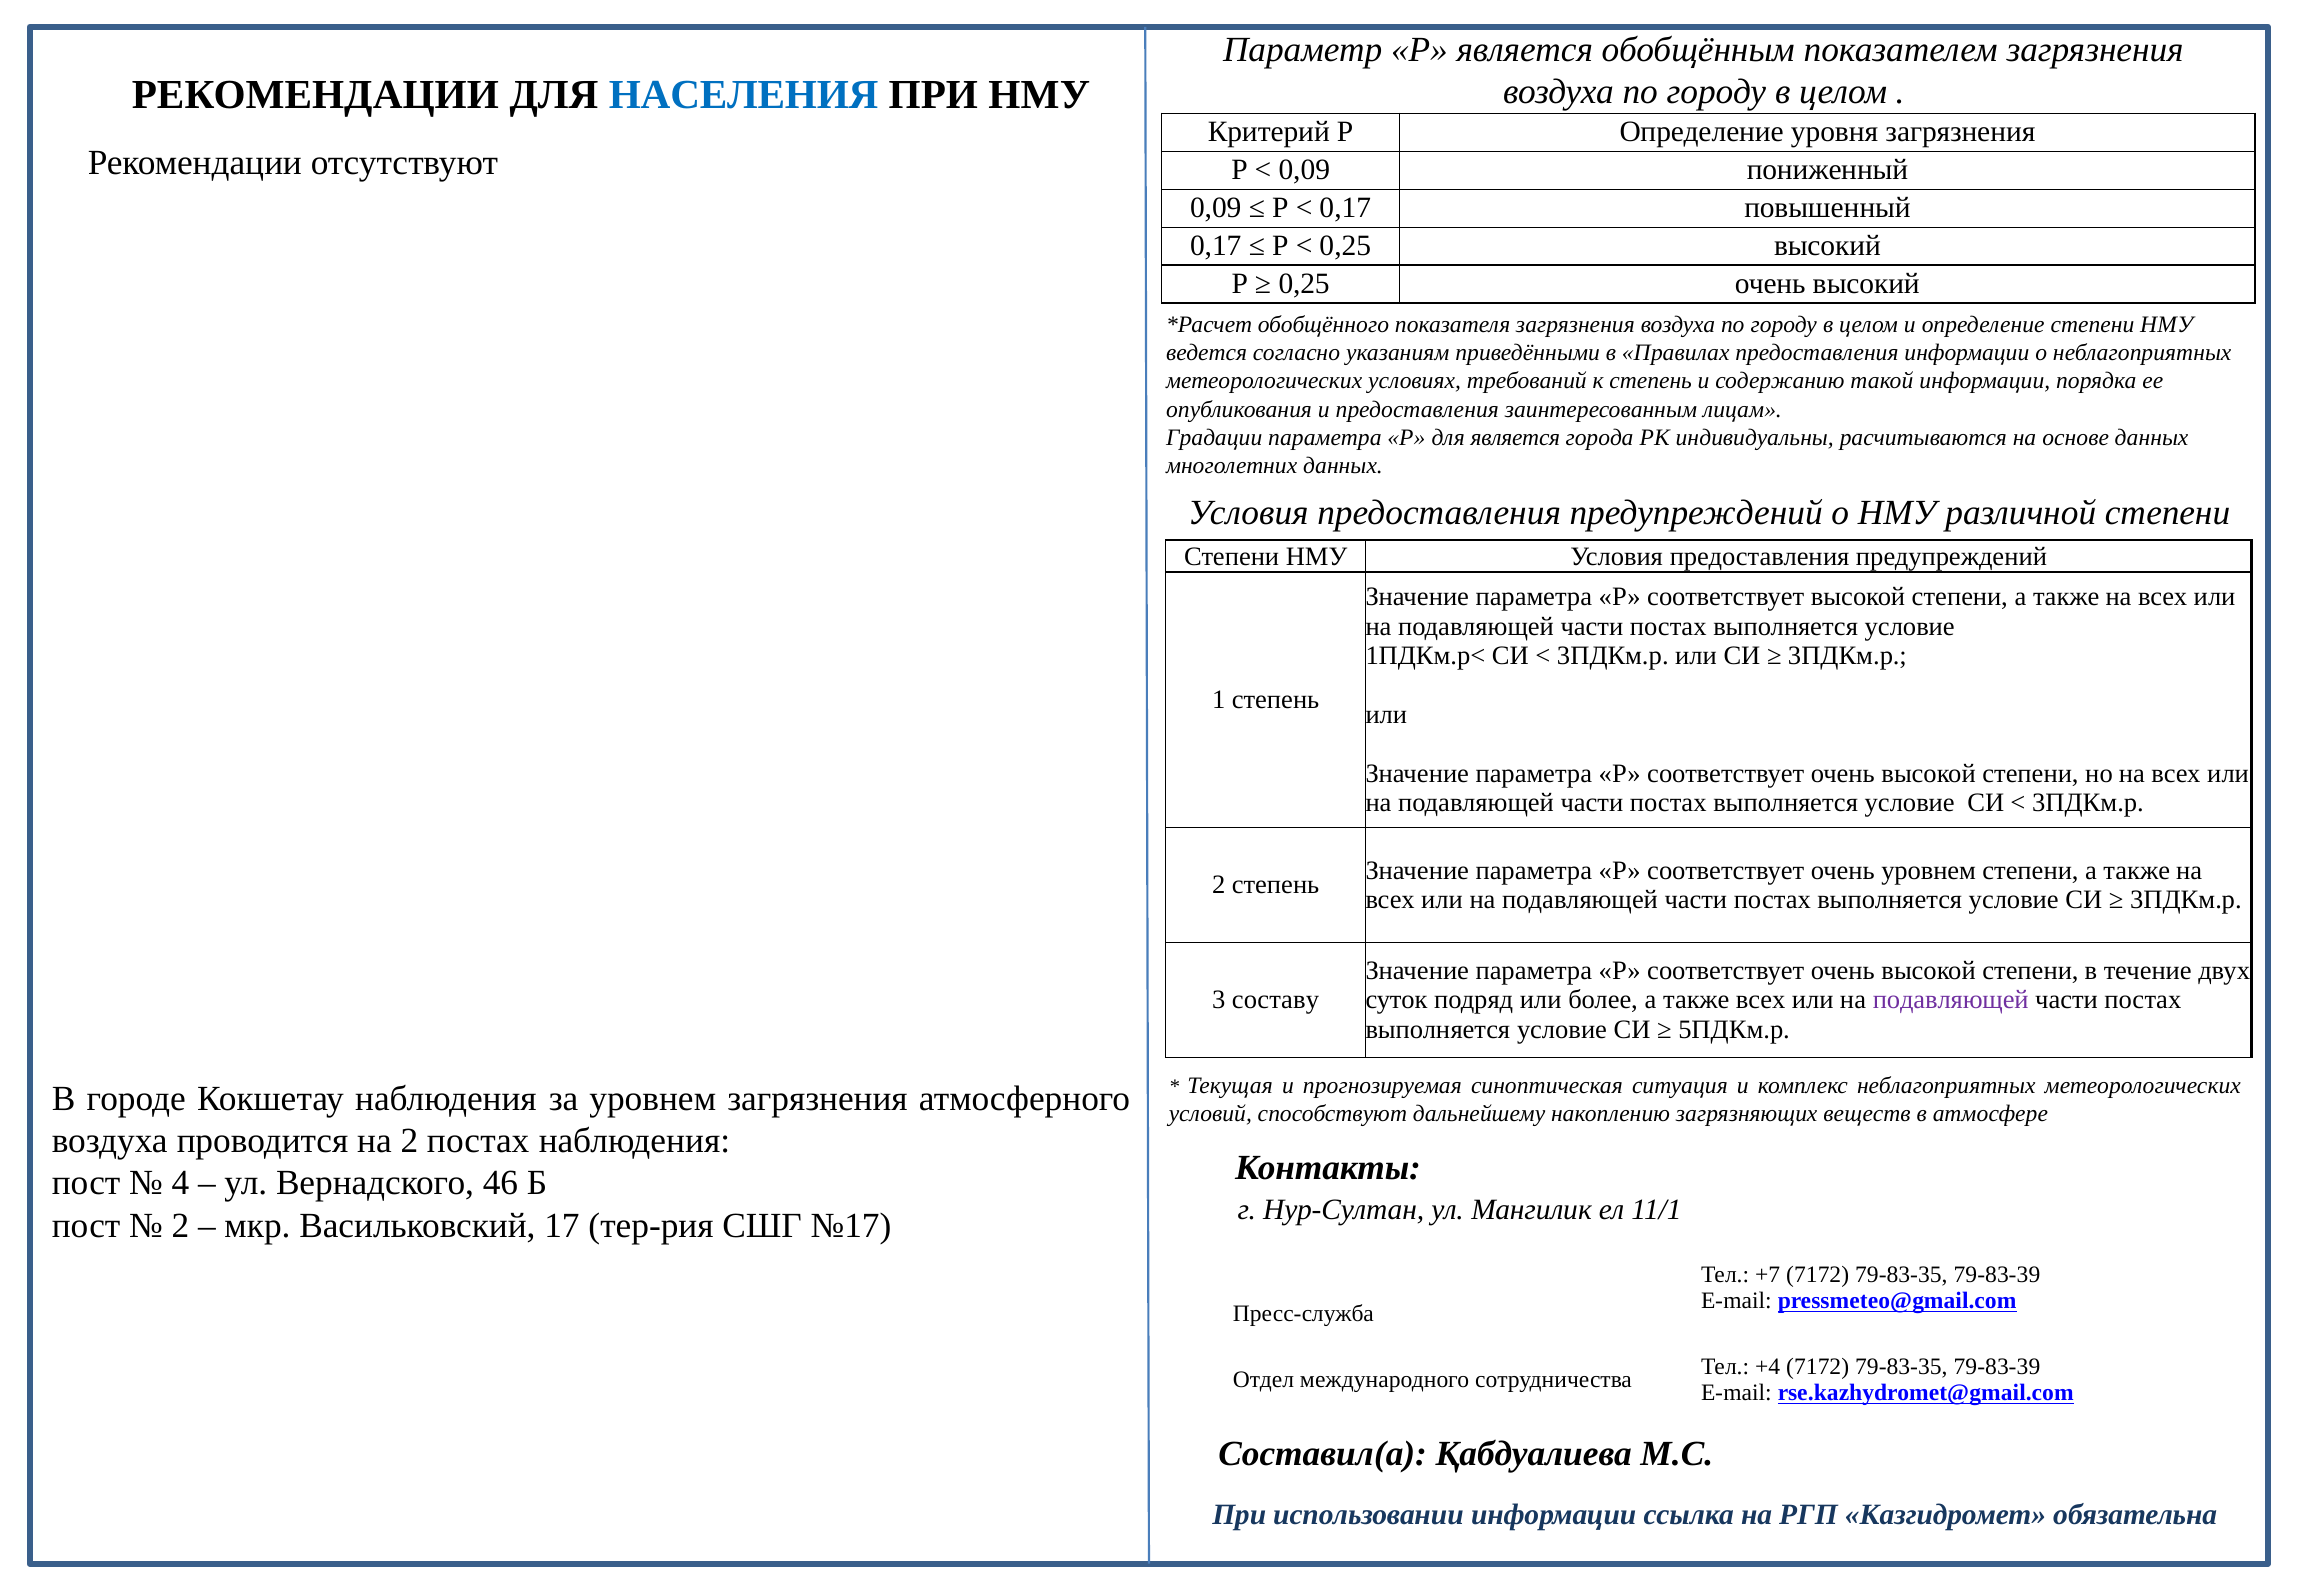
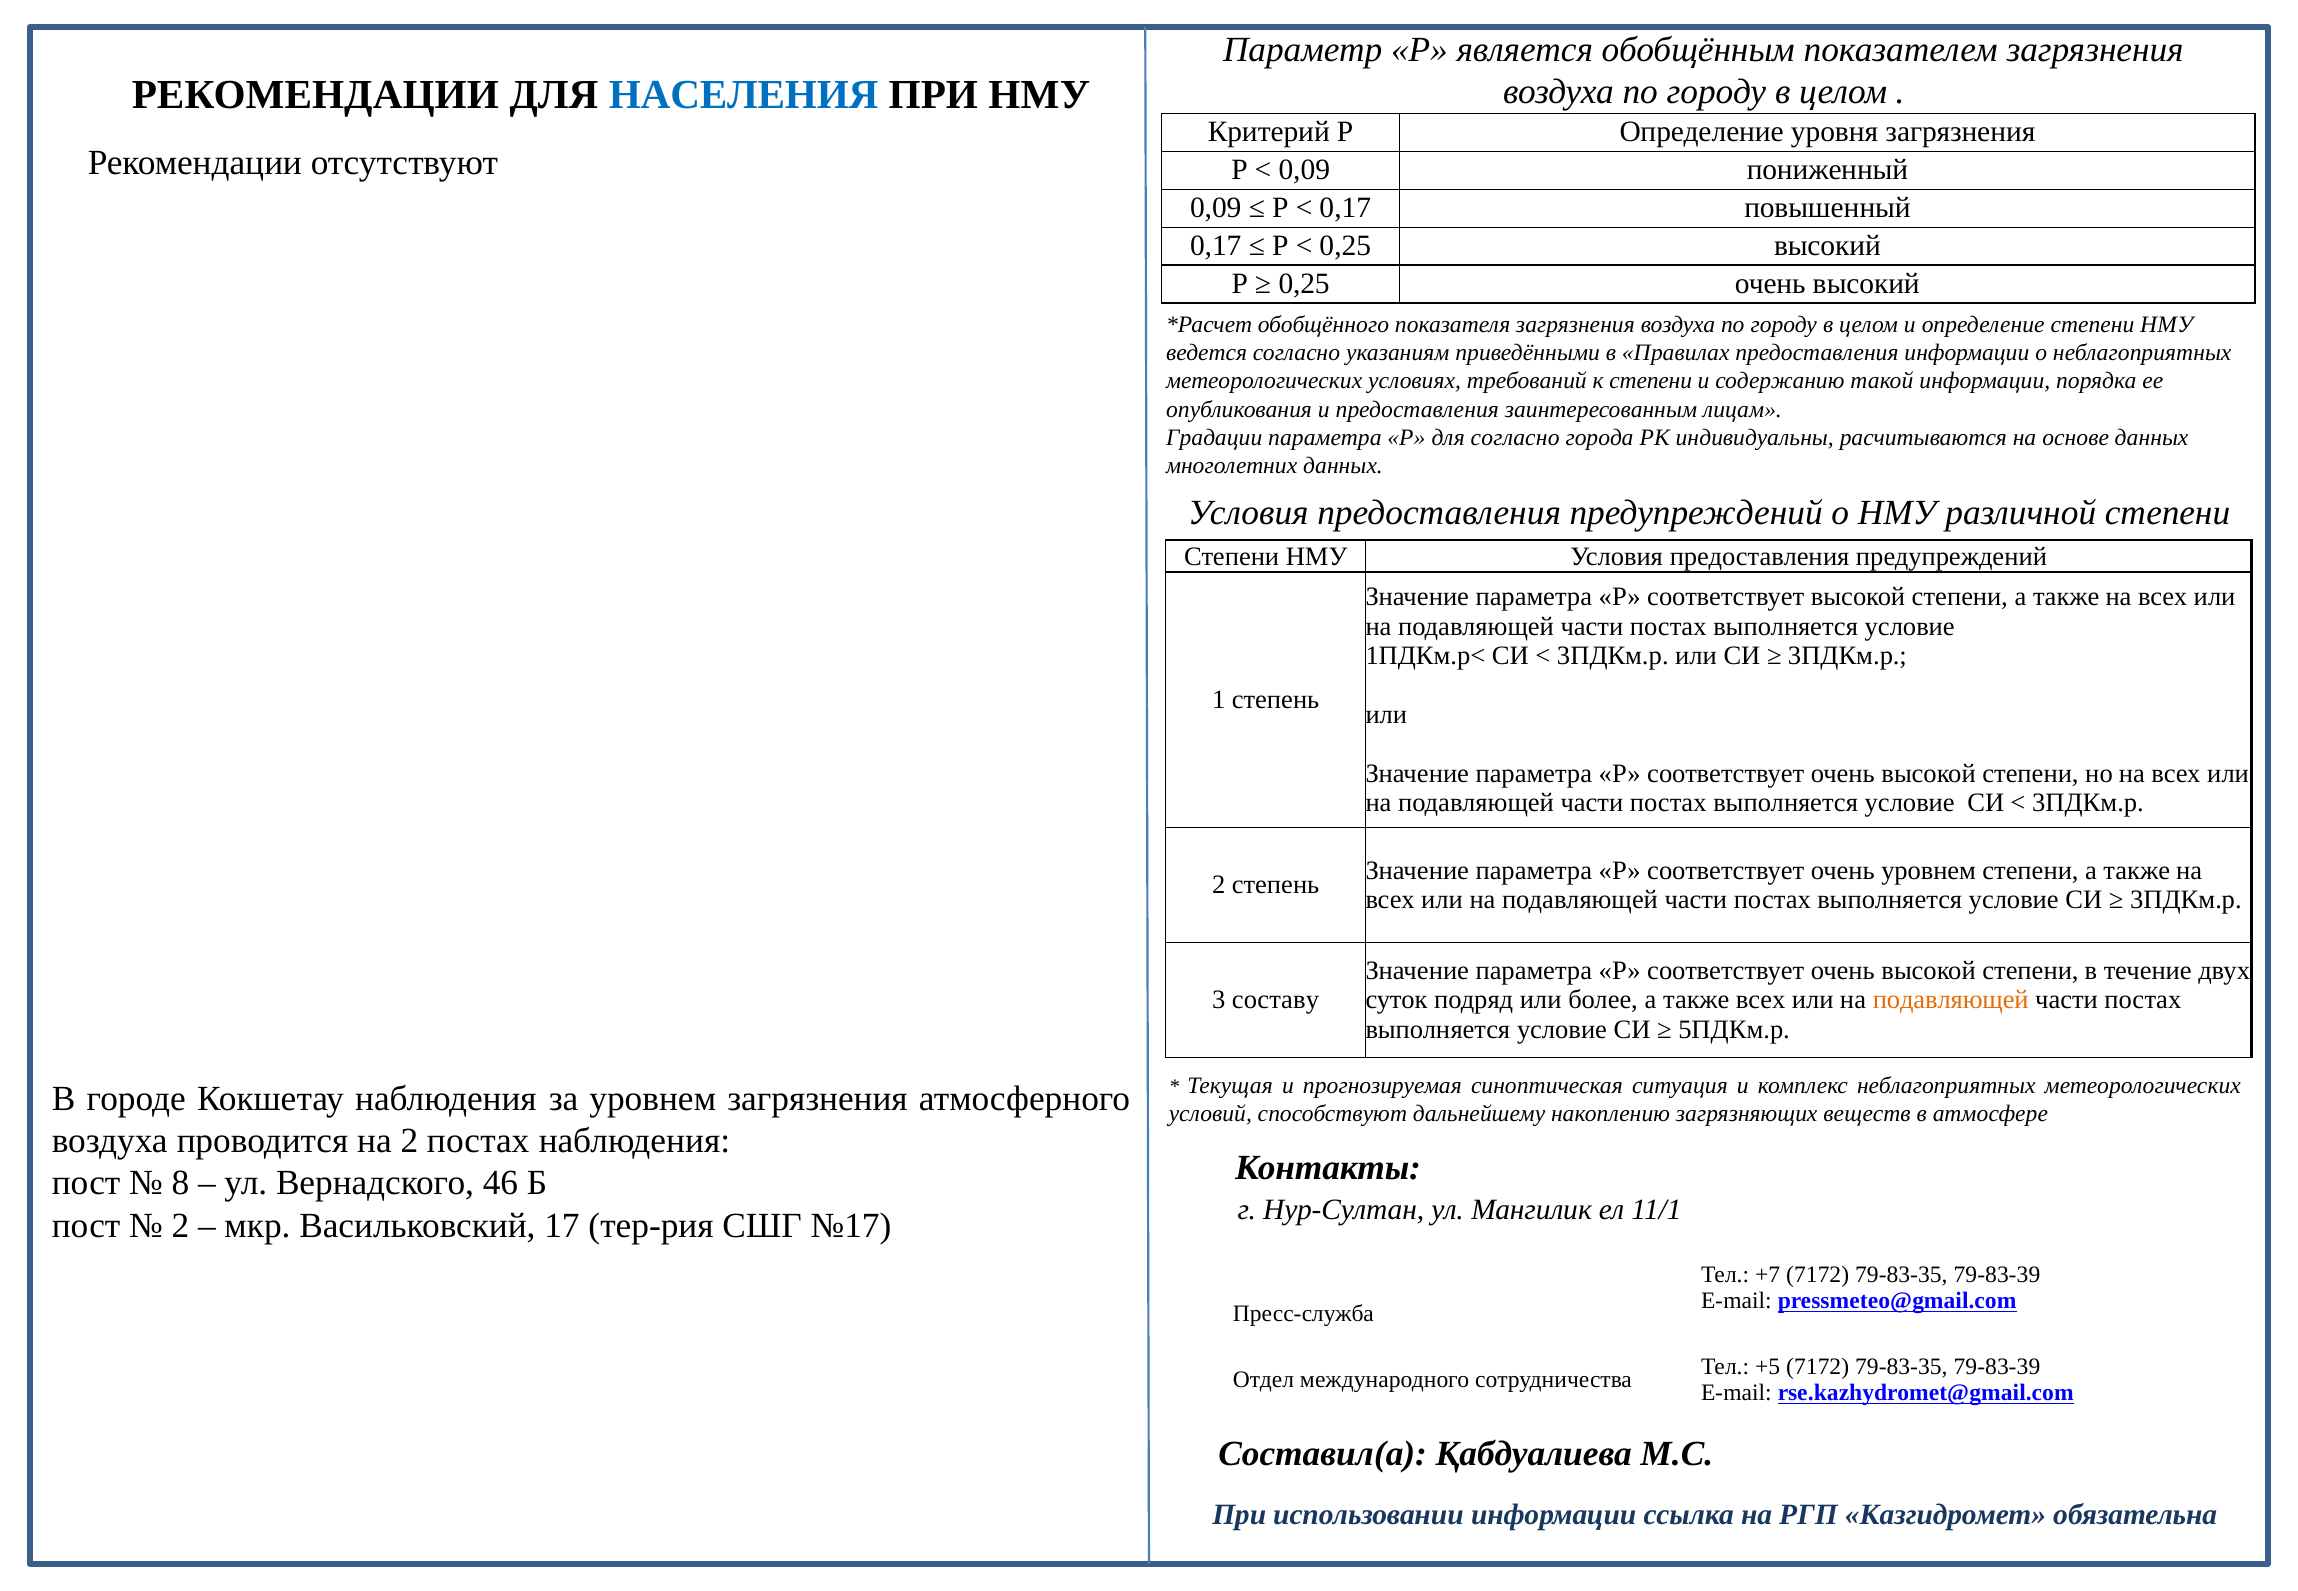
к степень: степень -> степени (1651, 381)
для является: является -> согласно (1515, 438)
подавляющей colour: purple -> orange (1951, 1000)
4: 4 -> 8 (180, 1183)
+4: +4 -> +5 (1768, 1367)
